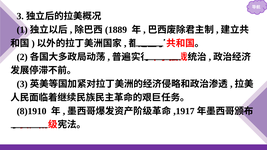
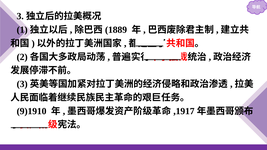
8)1910: 8)1910 -> 9)1910 (32, 111)
